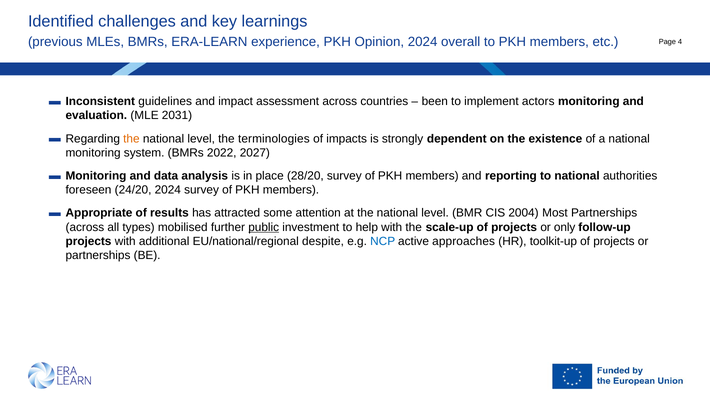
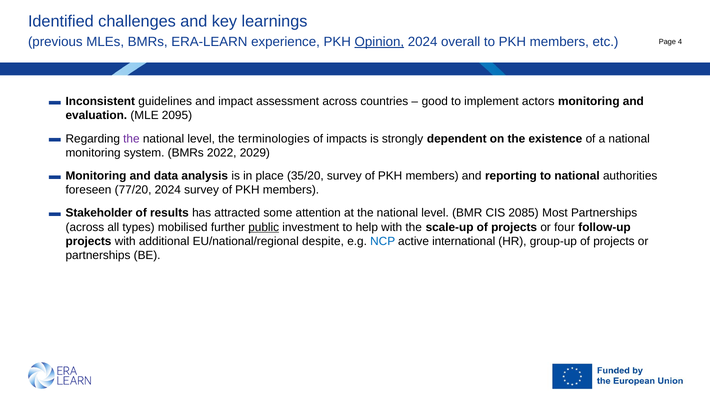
Opinion underline: none -> present (379, 42)
been: been -> good (435, 102)
2031: 2031 -> 2095 (177, 116)
the colour: orange -> purple (131, 139)
2027: 2027 -> 2029 (255, 153)
28/20: 28/20 -> 35/20 (305, 176)
24/20: 24/20 -> 77/20 (133, 190)
Appropriate: Appropriate -> Stakeholder (99, 213)
2004: 2004 -> 2085 (523, 213)
only: only -> four (565, 227)
approaches: approaches -> international (464, 242)
toolkit-up: toolkit-up -> group-up (553, 242)
